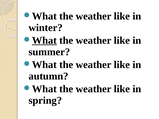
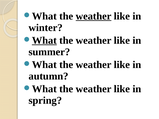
weather underline: none -> present (94, 16)
